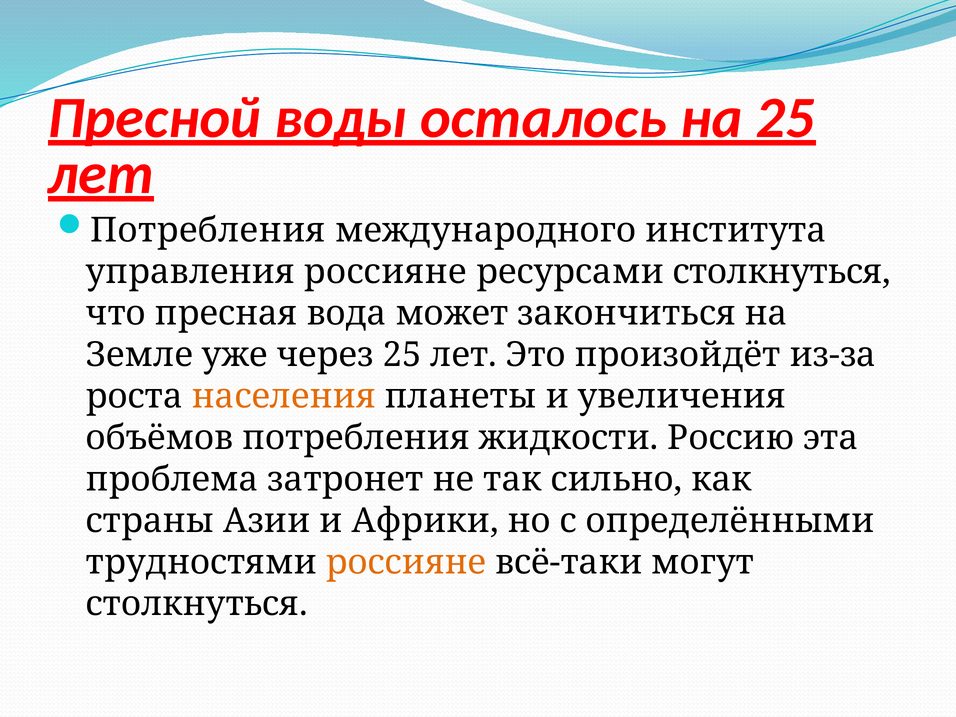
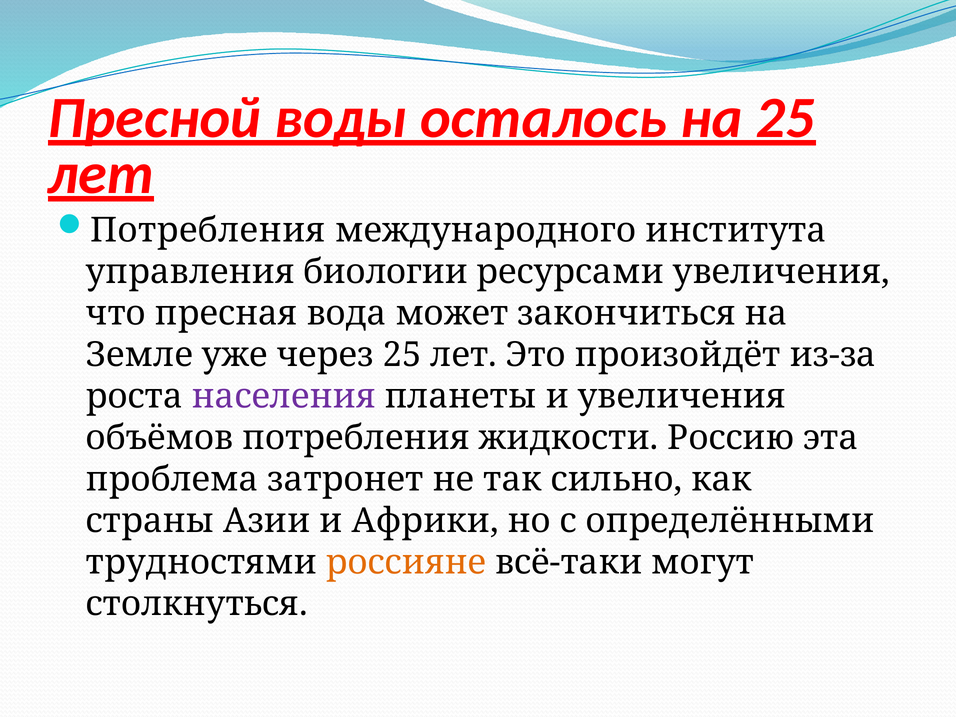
управления россияне: россияне -> биологии (386, 272)
ресурсами столкнуться: столкнуться -> увеличения (782, 272)
населения colour: orange -> purple (284, 396)
